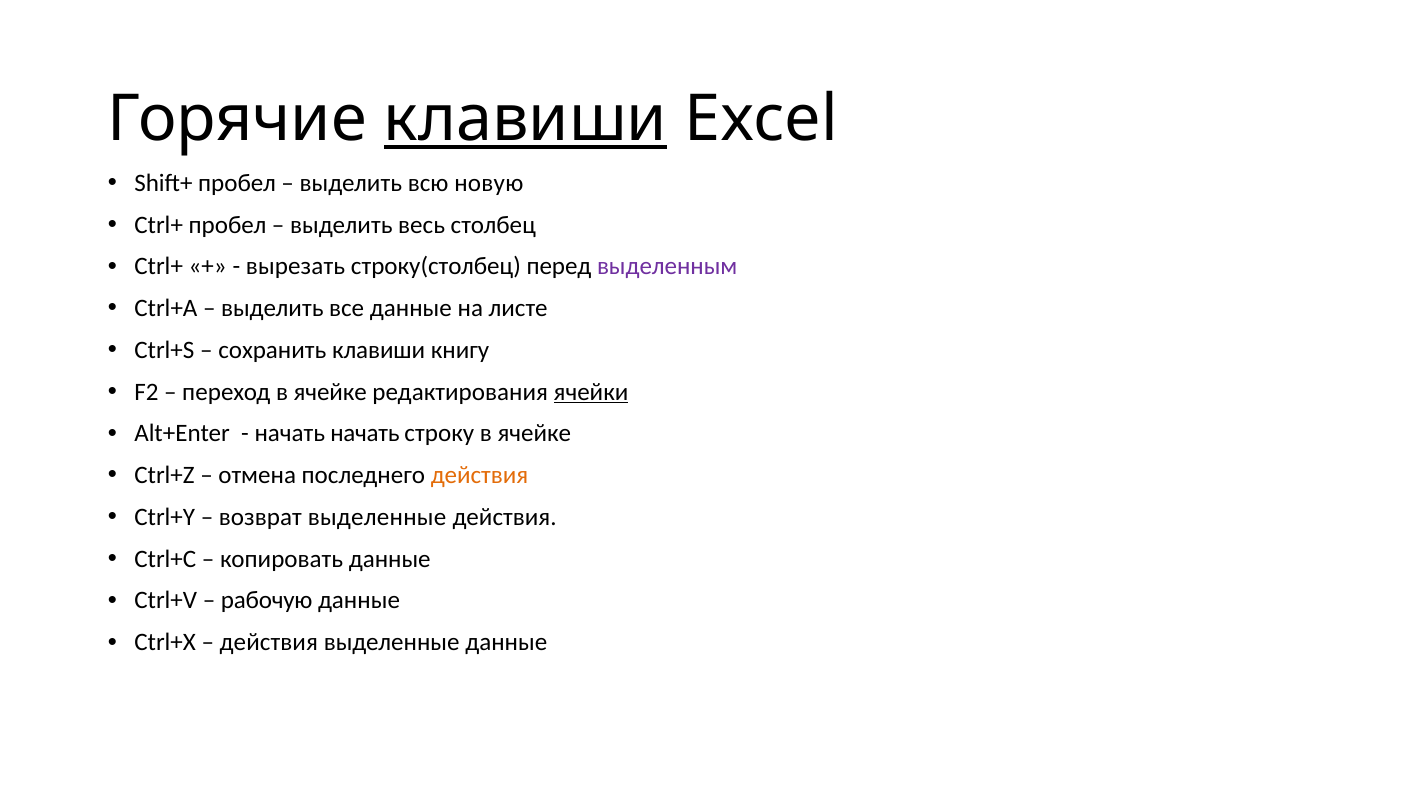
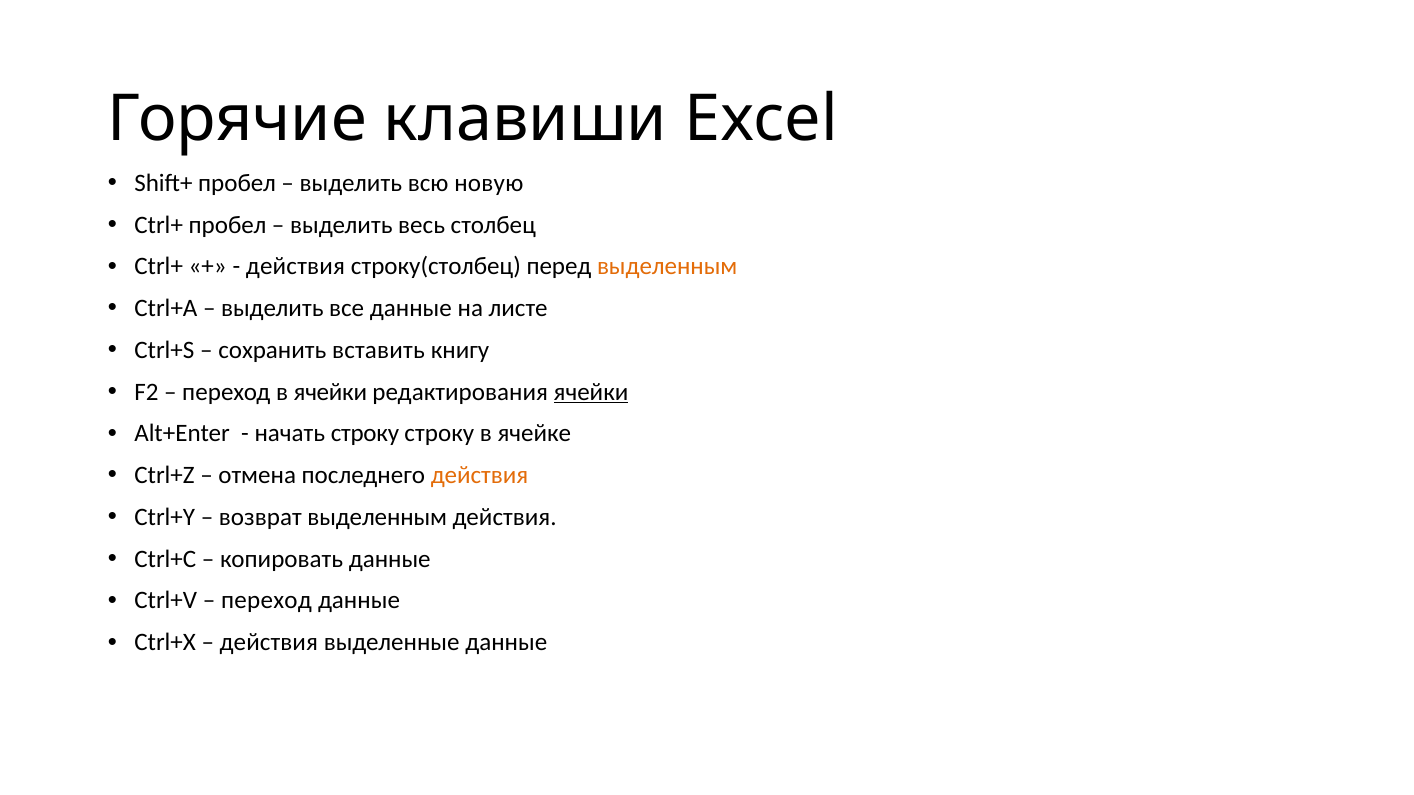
клавиши underline: present -> none (526, 119)
вырезать: вырезать -> действия (295, 267)
выделенным colour: purple -> orange (667, 267)
сохранить клавиши: клавиши -> вставить (378, 350)
переход в ячейке: ячейке -> ячейки (330, 392)
начать начать: начать -> строку (365, 434)
возврат выделенные: выделенные -> выделенным (377, 517)
рабочую: рабочую -> переход (266, 601)
